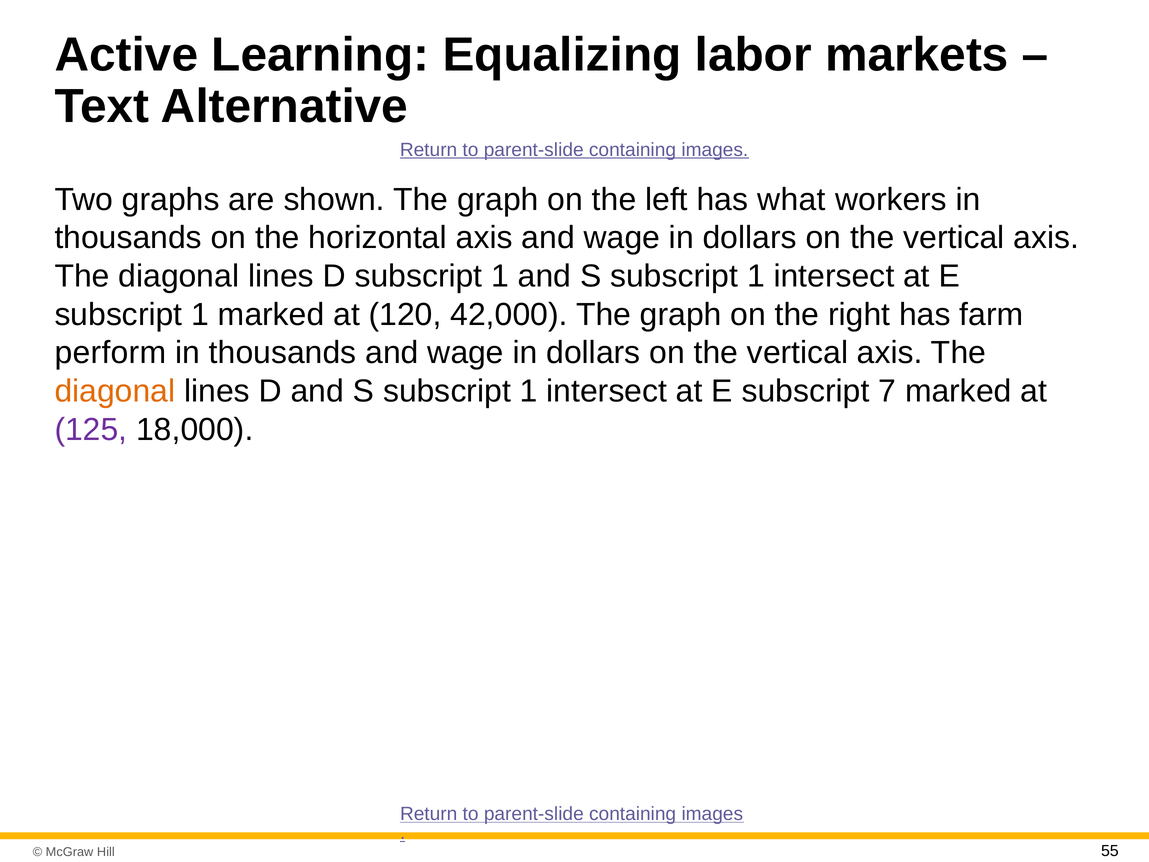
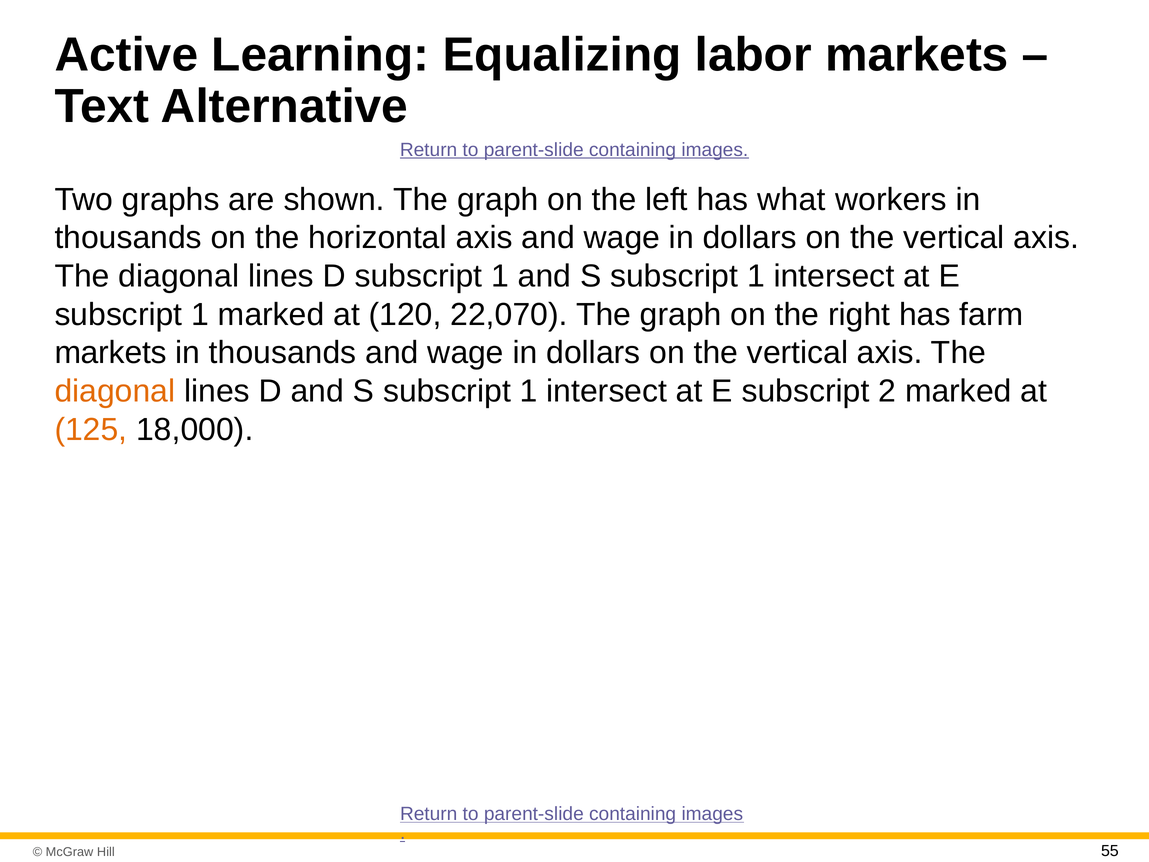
42,000: 42,000 -> 22,070 (509, 314)
perform: perform -> markets (111, 353)
7: 7 -> 2 (887, 391)
125 colour: purple -> orange (91, 429)
